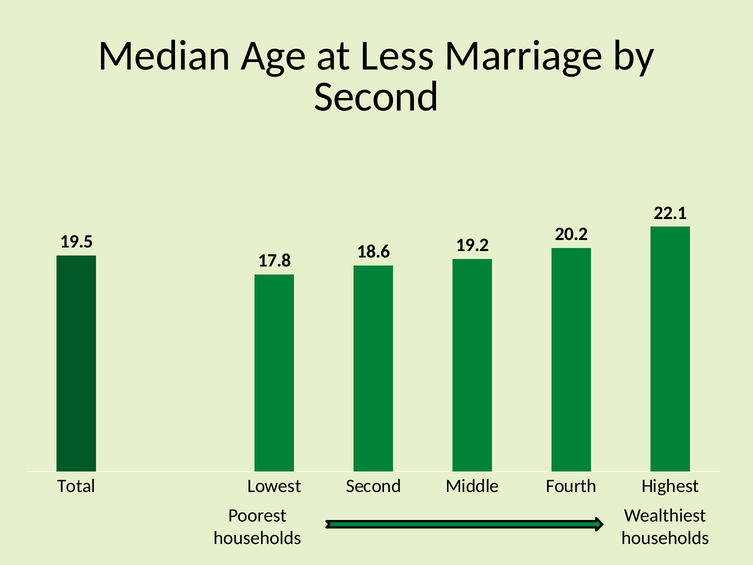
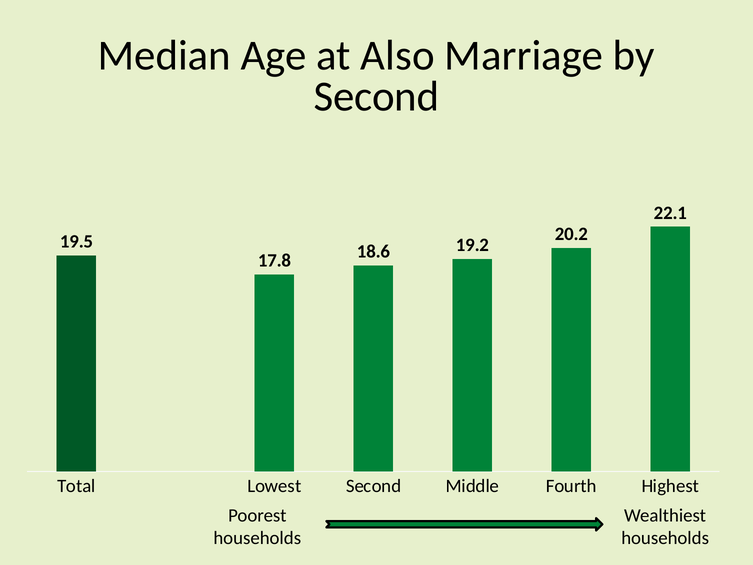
Less: Less -> Also (398, 56)
